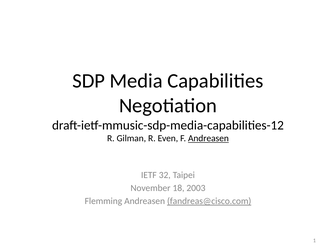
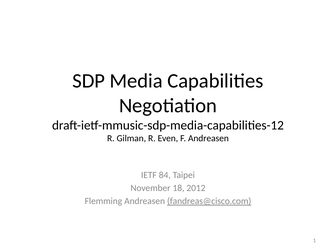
Andreasen underline: present -> none (208, 138)
32: 32 -> 84 (165, 175)
2003: 2003 -> 2012 (196, 188)
